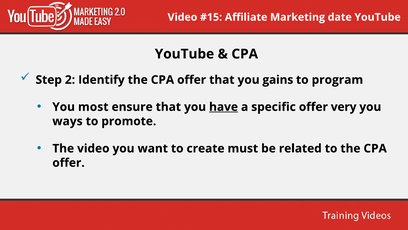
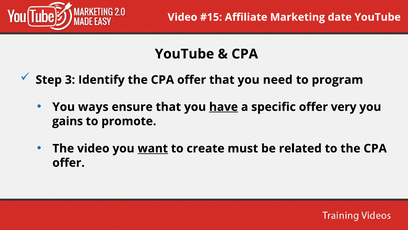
2: 2 -> 3 (70, 80)
gains: gains -> need (278, 80)
most: most -> ways (93, 107)
ways: ways -> gains (68, 121)
want underline: none -> present (153, 148)
